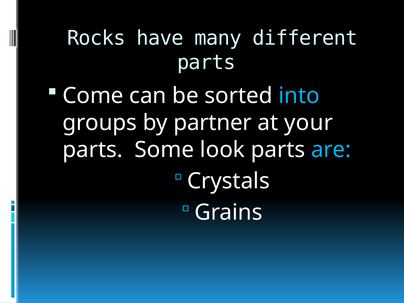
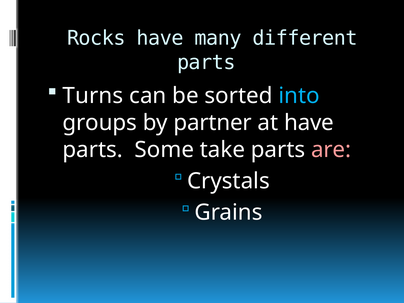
Come: Come -> Turns (93, 96)
at your: your -> have (309, 123)
look: look -> take (222, 150)
are colour: light blue -> pink (331, 150)
